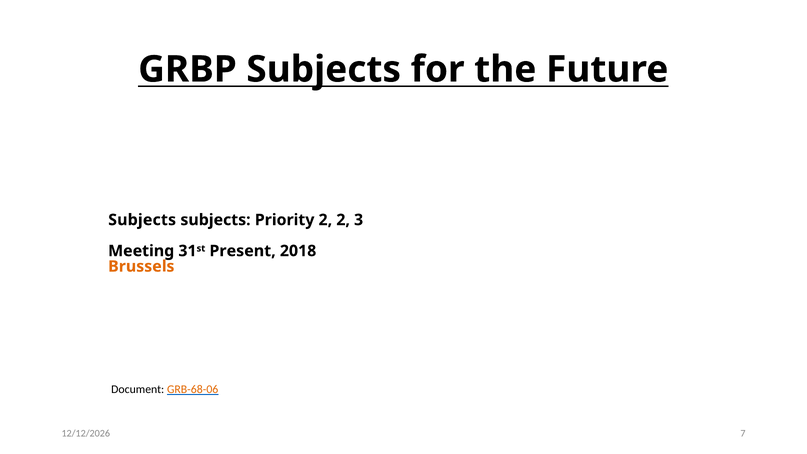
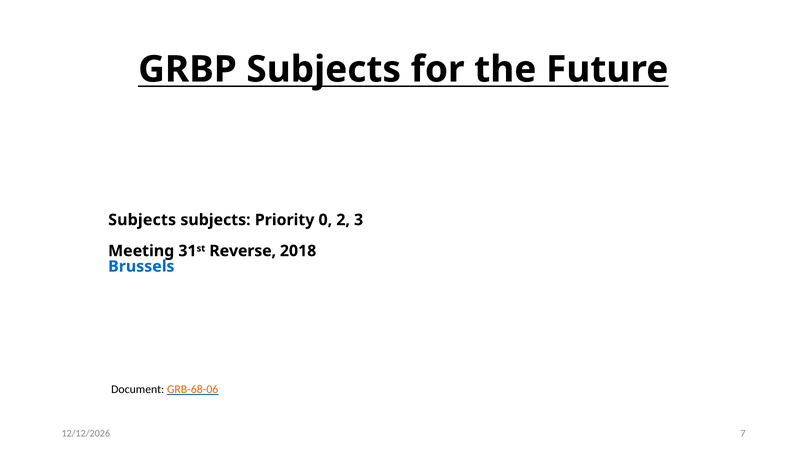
Priority 2: 2 -> 0 (325, 220)
Present: Present -> Reverse (243, 251)
Brussels colour: orange -> blue (141, 266)
